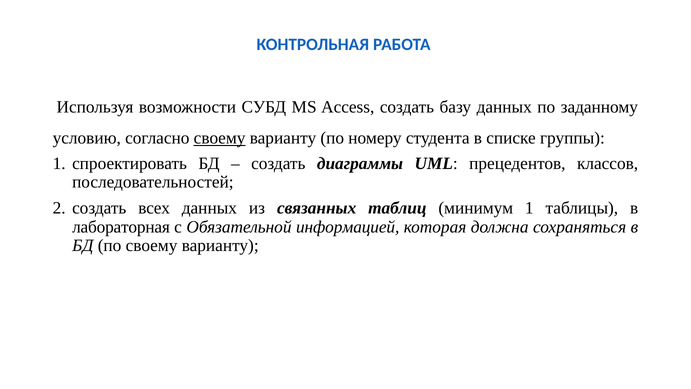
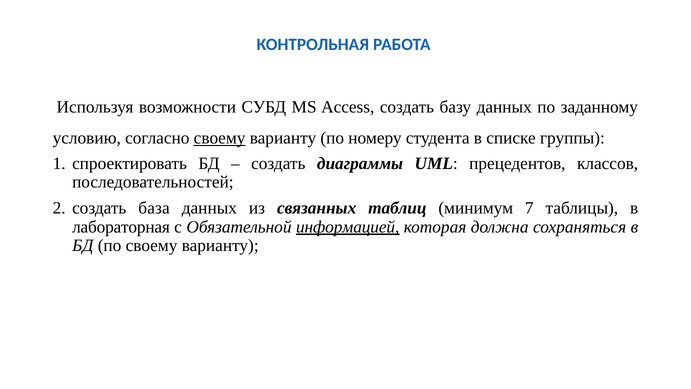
всех: всех -> база (154, 208)
минимум 1: 1 -> 7 (529, 208)
информацией underline: none -> present (348, 227)
